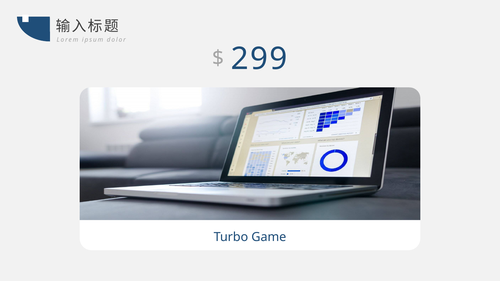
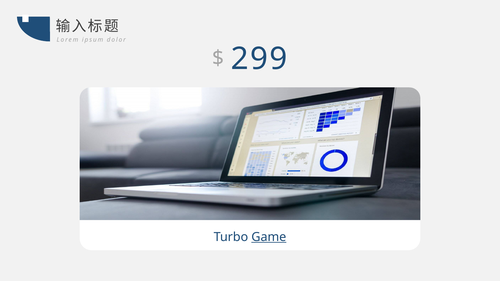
Game underline: none -> present (269, 237)
